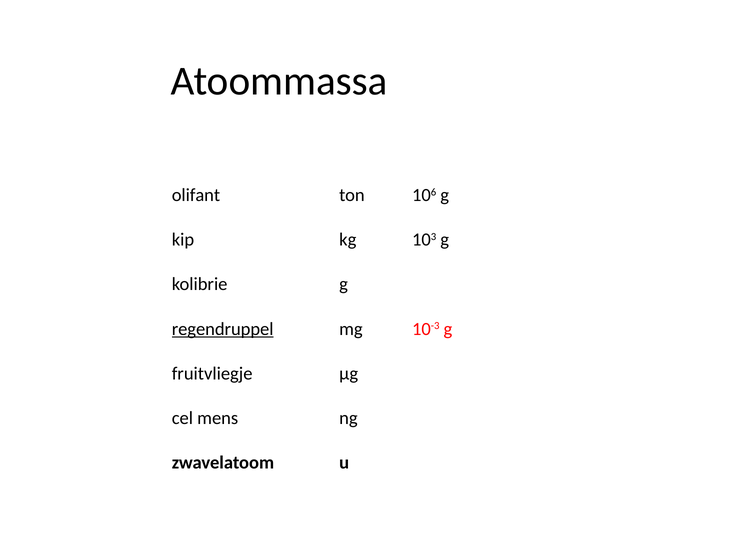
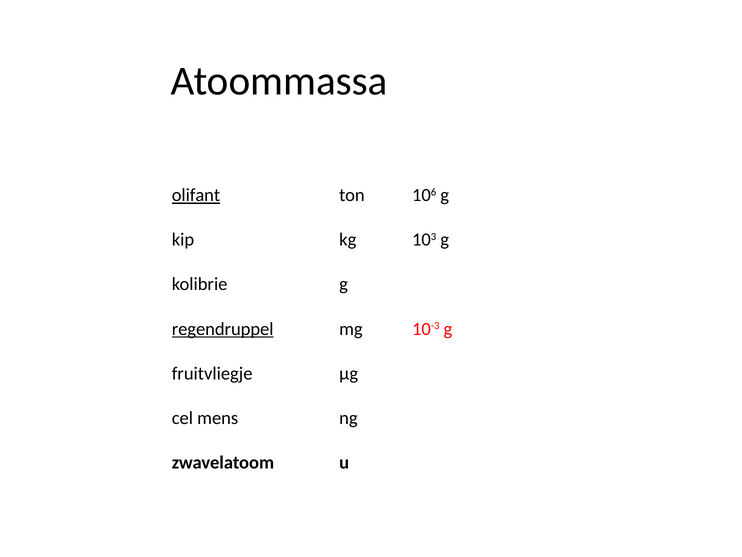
olifant underline: none -> present (196, 195)
